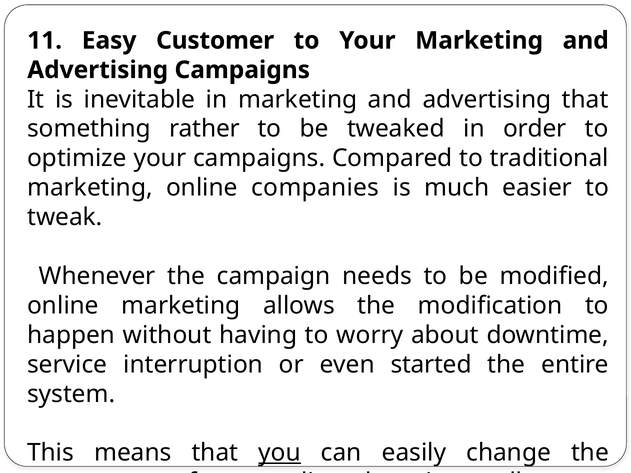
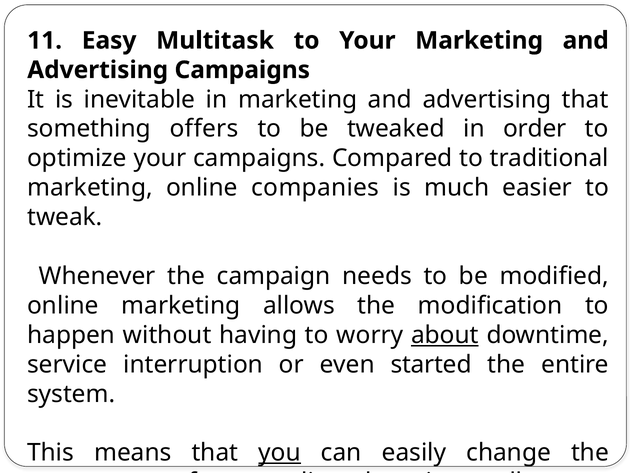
Customer: Customer -> Multitask (215, 41)
rather: rather -> offers (204, 129)
about underline: none -> present (445, 335)
